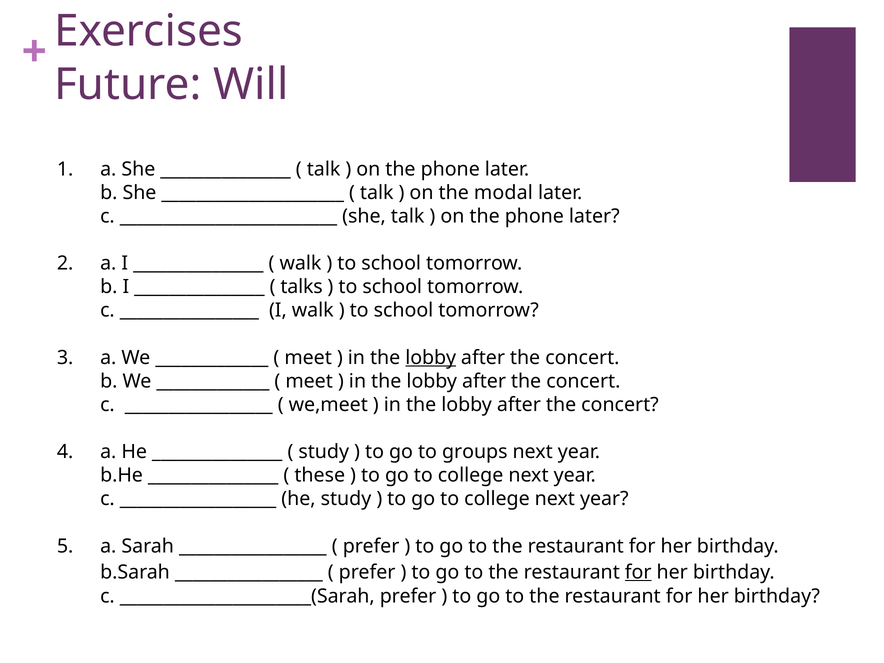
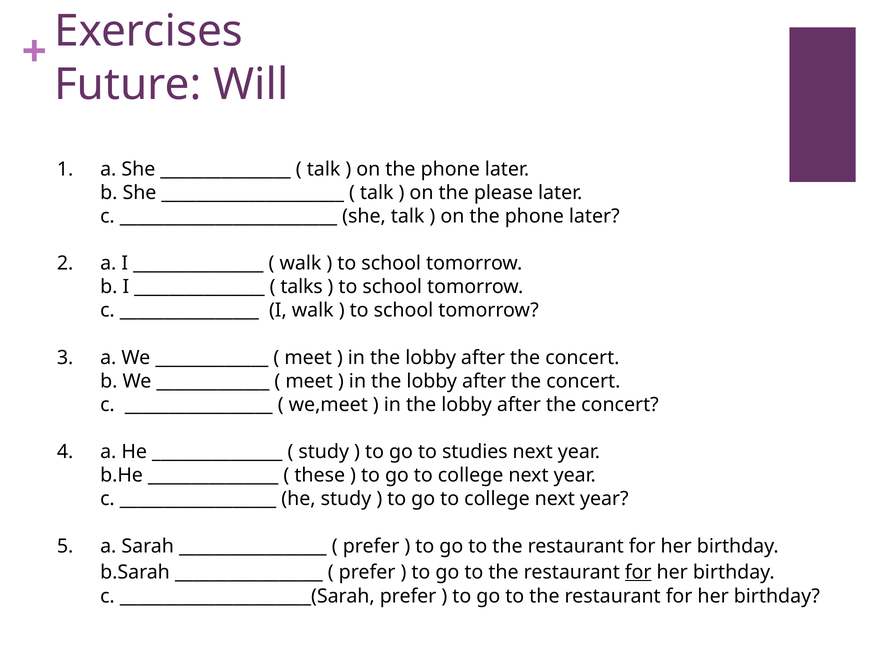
modal: modal -> please (504, 193)
lobby underline: present -> none (431, 358)
groups: groups -> studies (475, 452)
